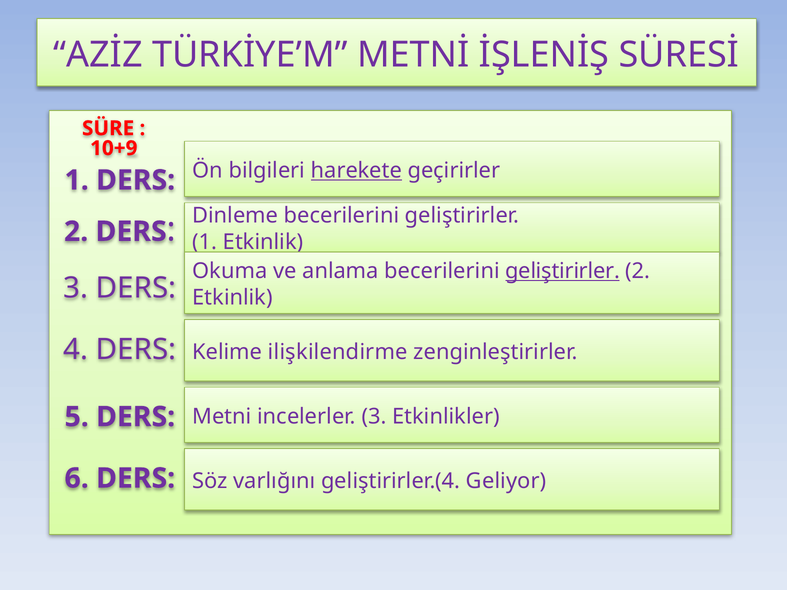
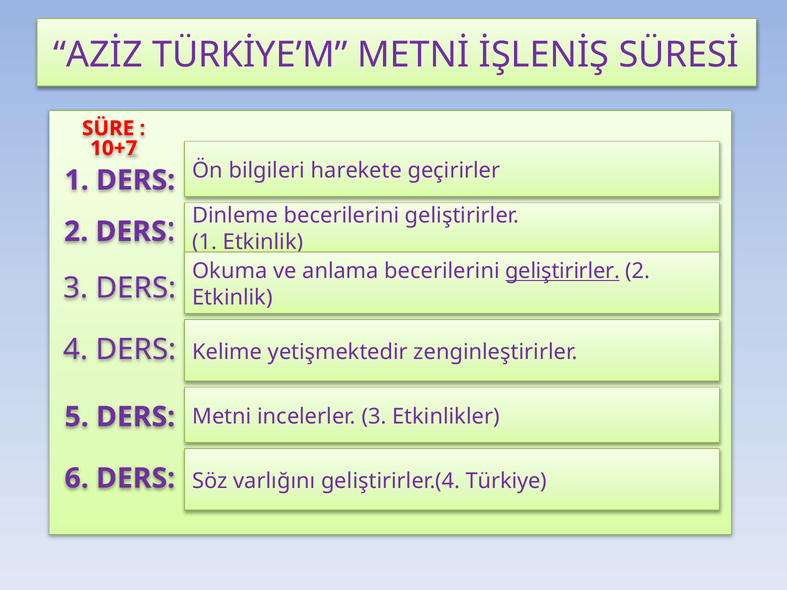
10+9: 10+9 -> 10+7 (114, 148)
harekete underline: present -> none (356, 171)
ilişkilendirme: ilişkilendirme -> yetişmektedir (338, 352)
Geliyor: Geliyor -> Türkiye (506, 481)
